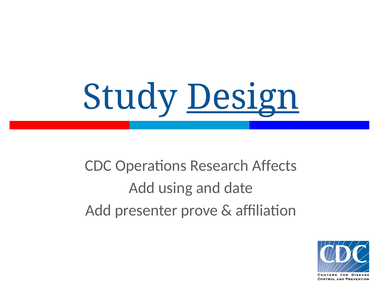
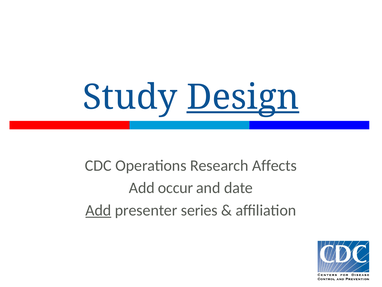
using: using -> occur (176, 188)
Add underline: none -> present (98, 210)
prove: prove -> series (199, 210)
